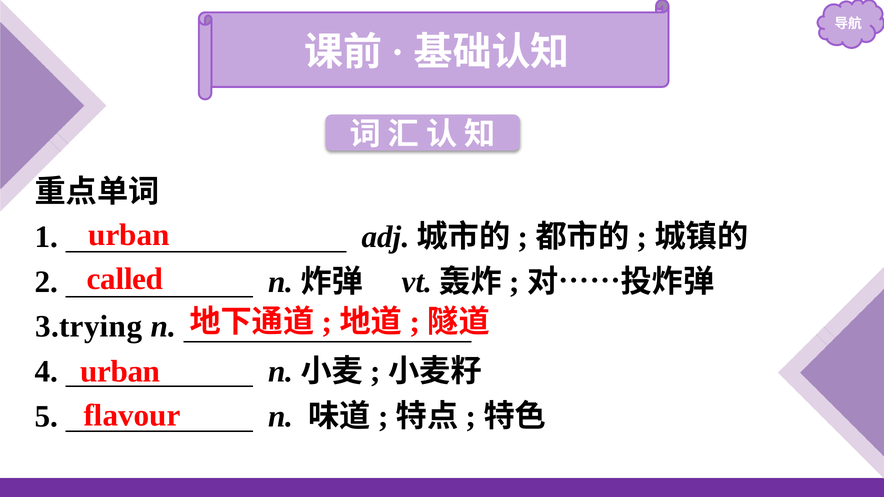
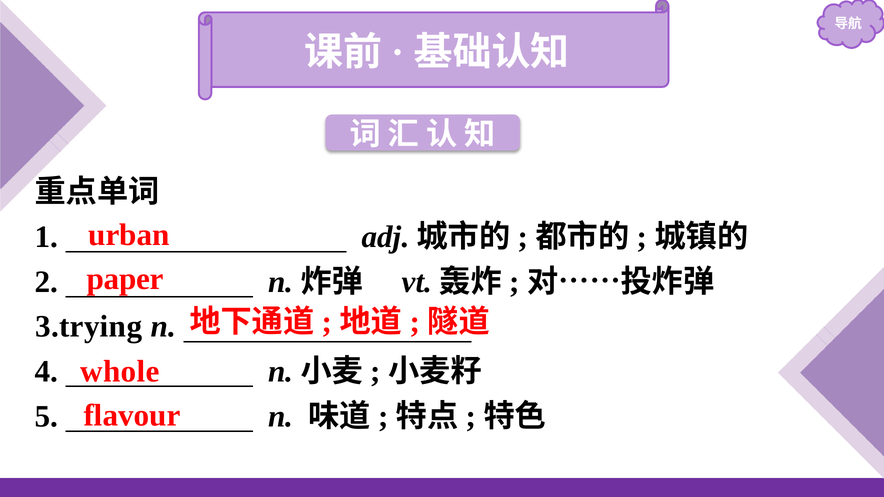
called: called -> paper (125, 279)
urban: urban -> whole (120, 371)
